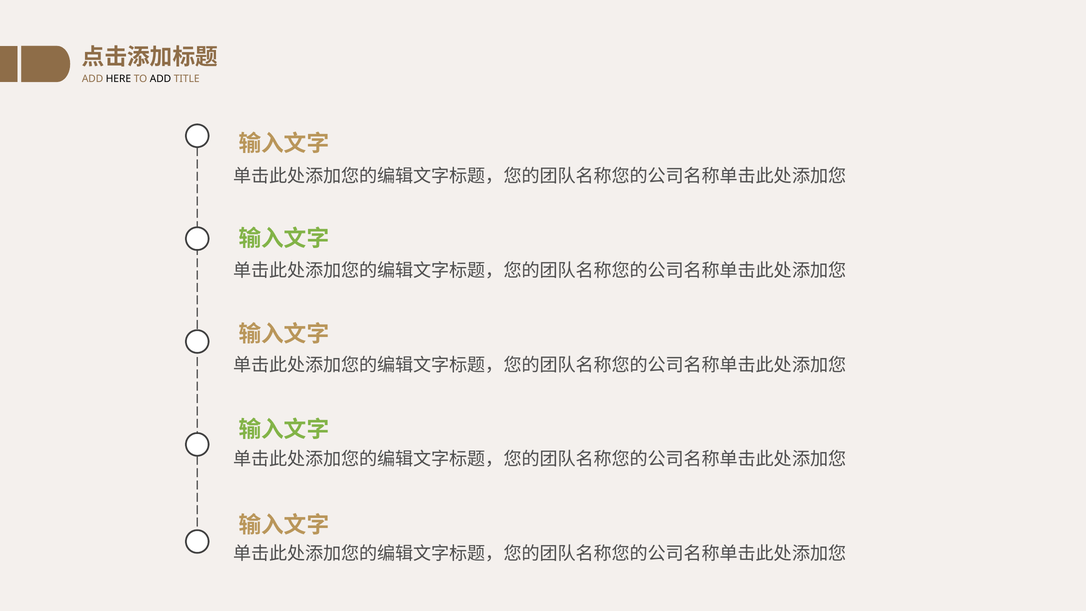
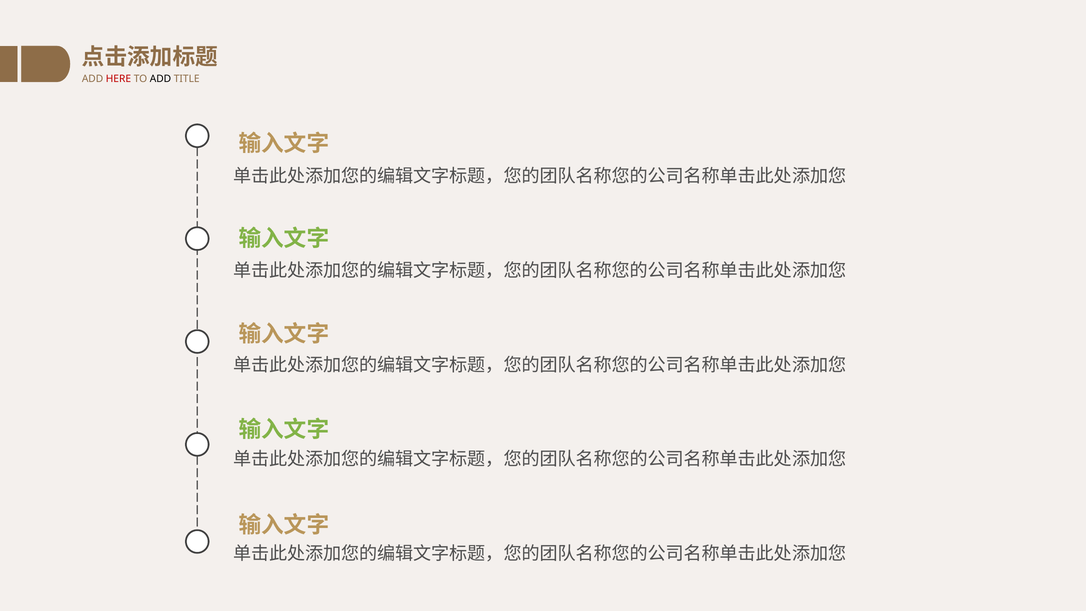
HERE colour: black -> red (118, 79)
